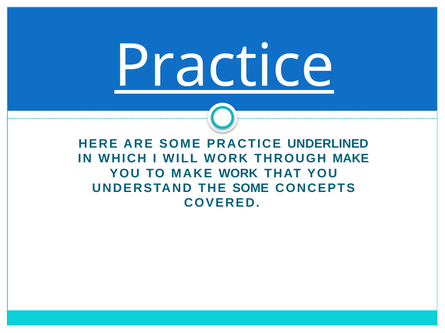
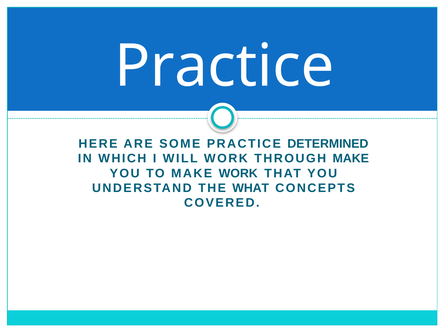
Practice underline: present -> none (224, 66)
UNDERLINED: UNDERLINED -> DETERMINED (328, 144)
THE SOME: SOME -> WHAT (251, 188)
